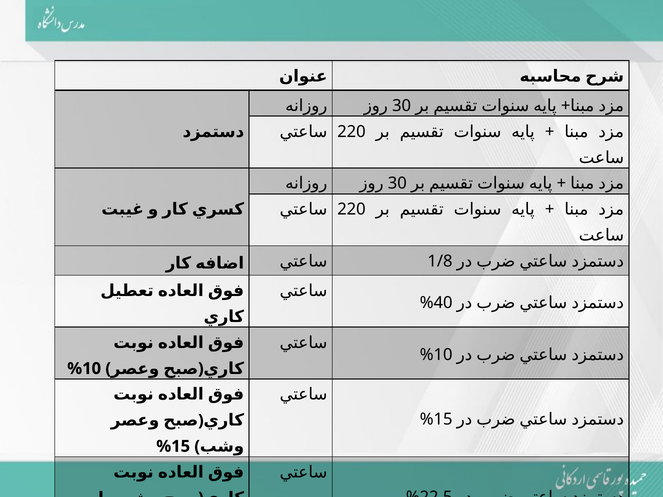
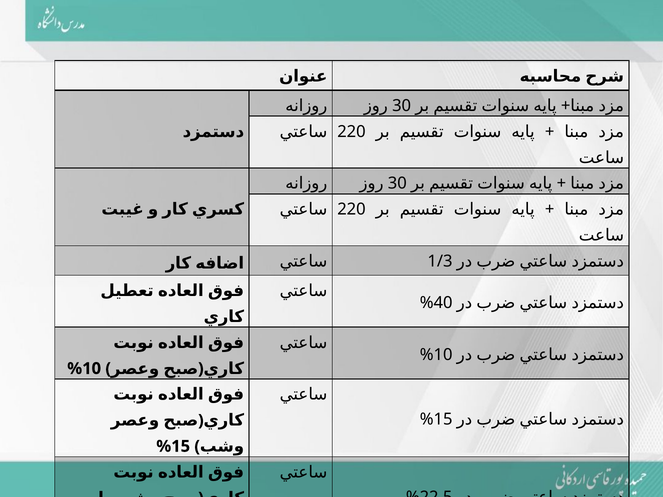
1/8: 1/8 -> 1/3 (440, 261)
